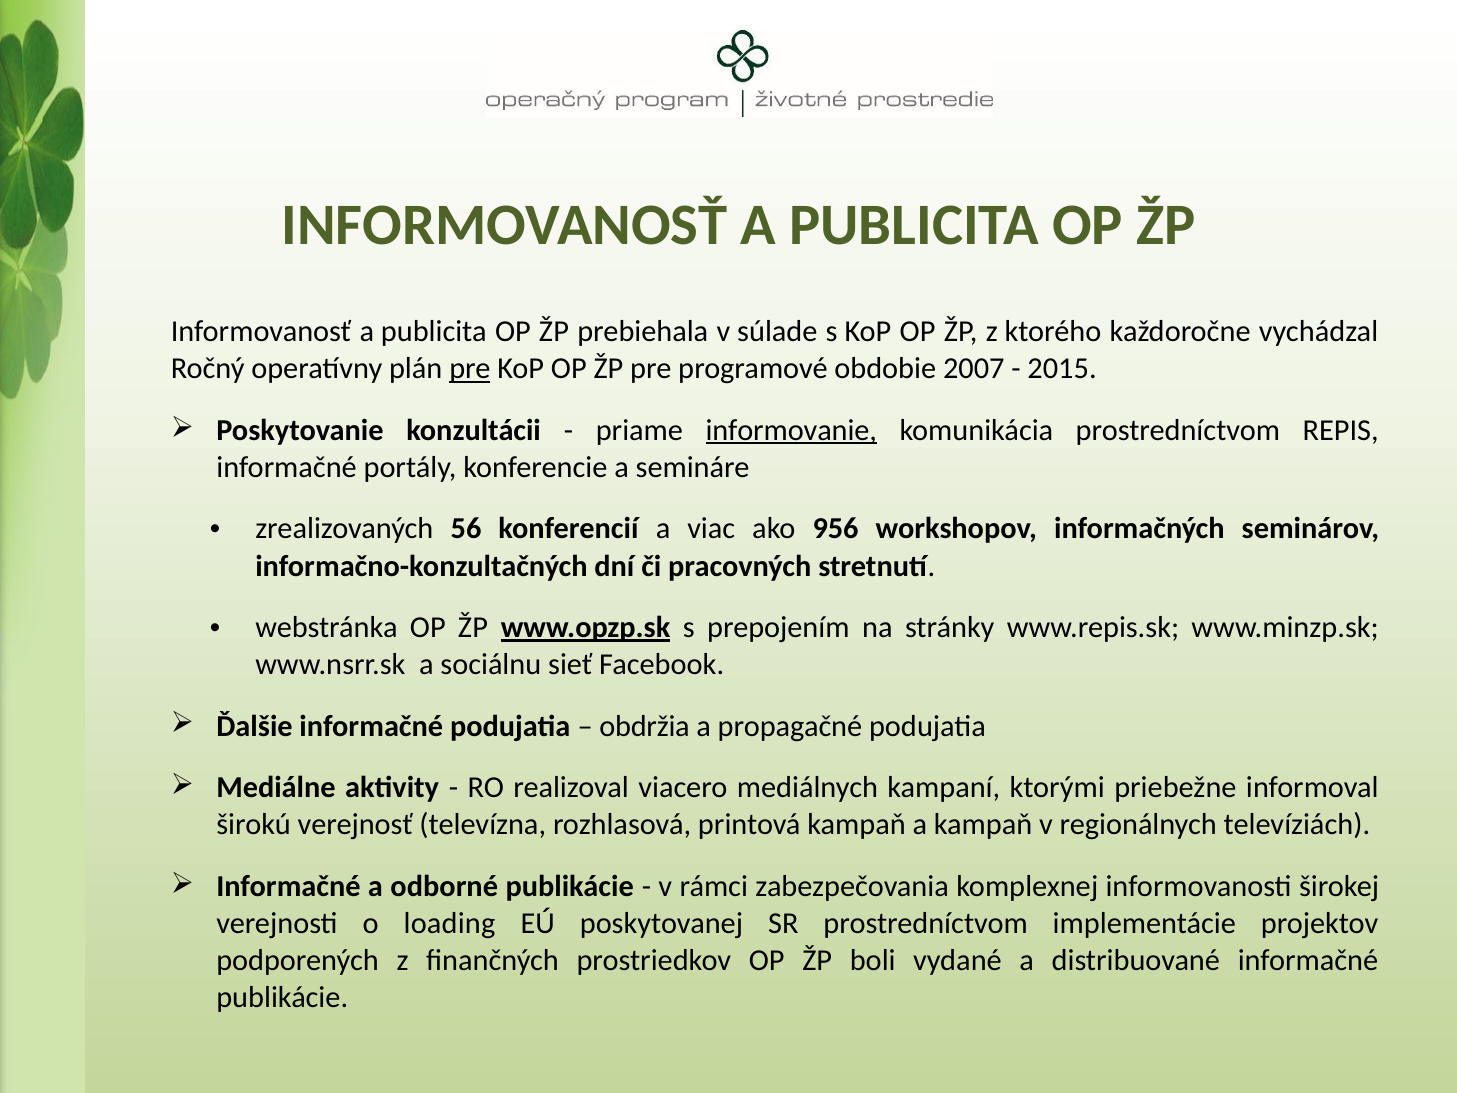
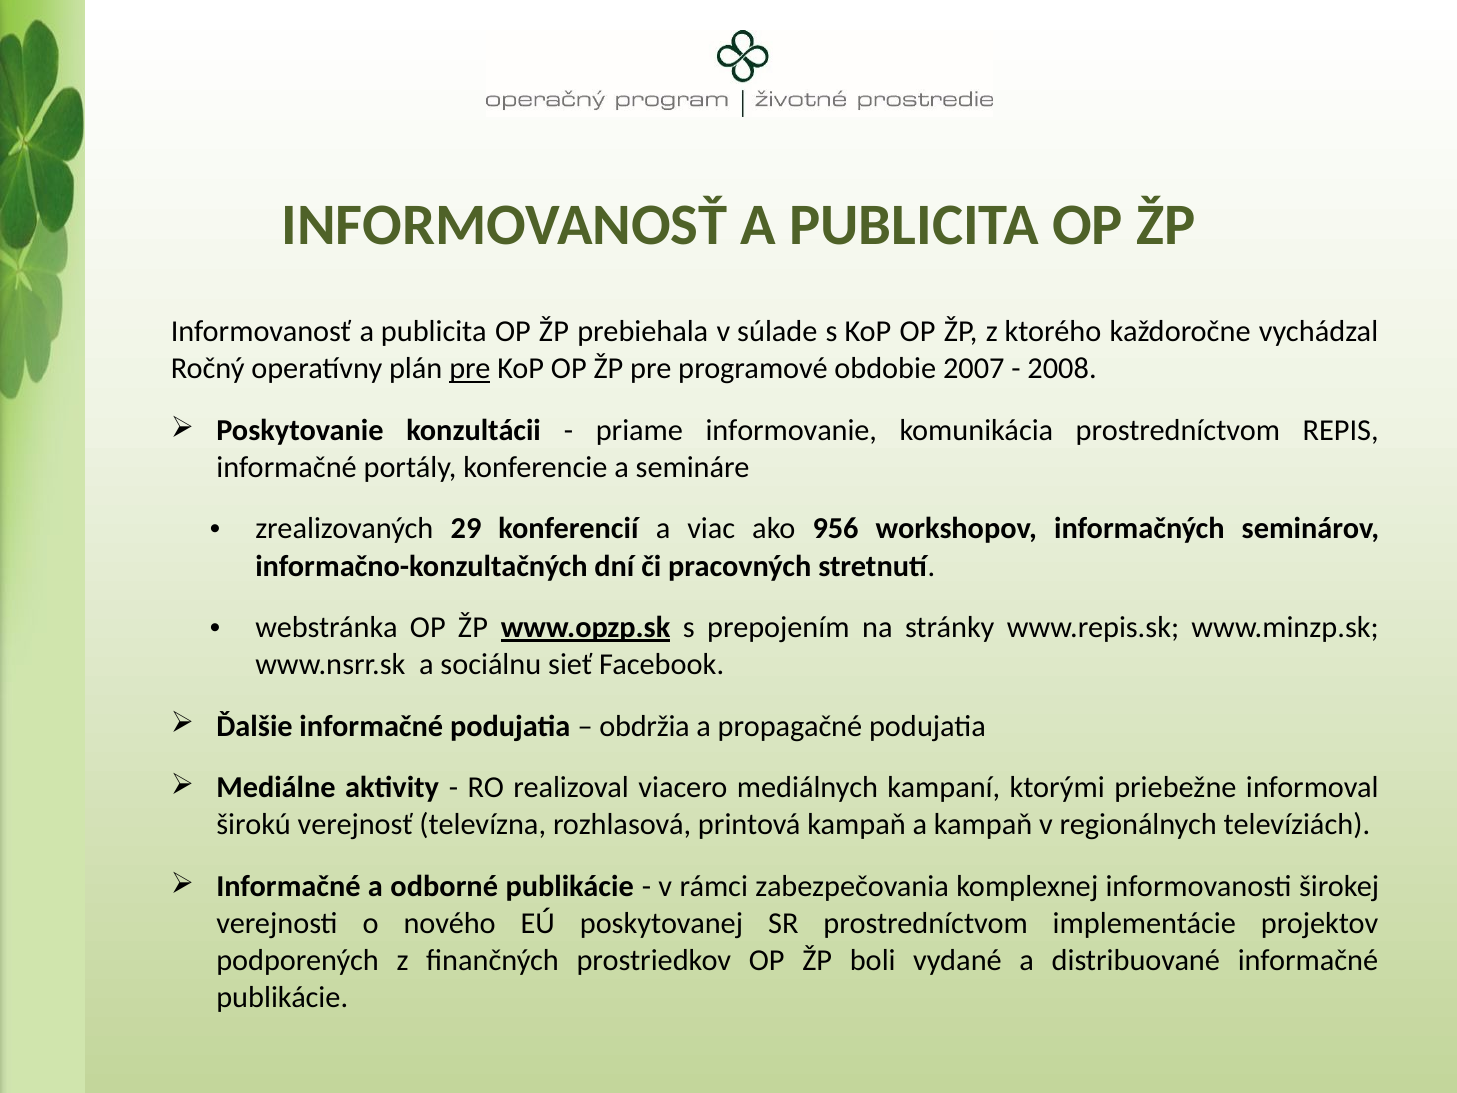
2015: 2015 -> 2008 (1062, 369)
informovanie underline: present -> none (791, 430)
56: 56 -> 29 (466, 529)
loading: loading -> nového (450, 923)
